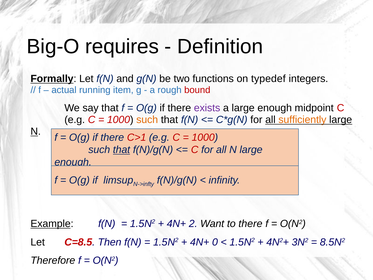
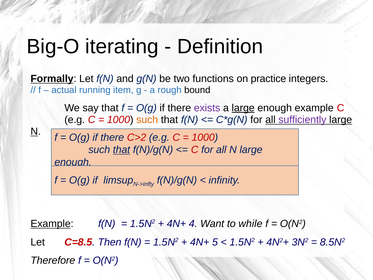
requires: requires -> iterating (122, 46)
typedef: typedef -> practice (268, 79)
bound colour: red -> black (197, 90)
large underline: none -> present (243, 108)
enough midpoint: midpoint -> example (314, 108)
sufficiently colour: orange -> purple (302, 120)
C>1: C>1 -> C>2 (137, 137)
2: 2 -> 4 (193, 223)
to there: there -> while (250, 223)
0: 0 -> 5 (215, 242)
